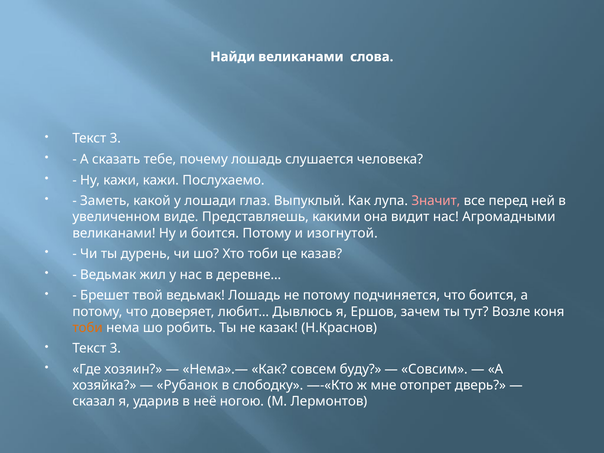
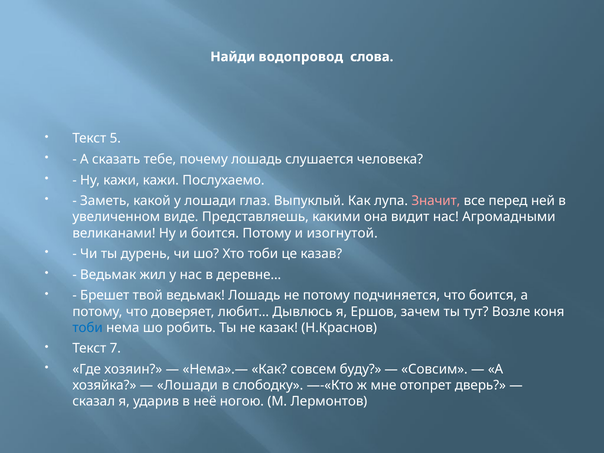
Найди великанами: великанами -> водопровод (301, 57)
3: 3 -> 5 (115, 138)
тоби colour: orange -> blue (88, 328)
3: 3 -> 7 (115, 349)
Рубанок: Рубанок -> Лошади (187, 385)
